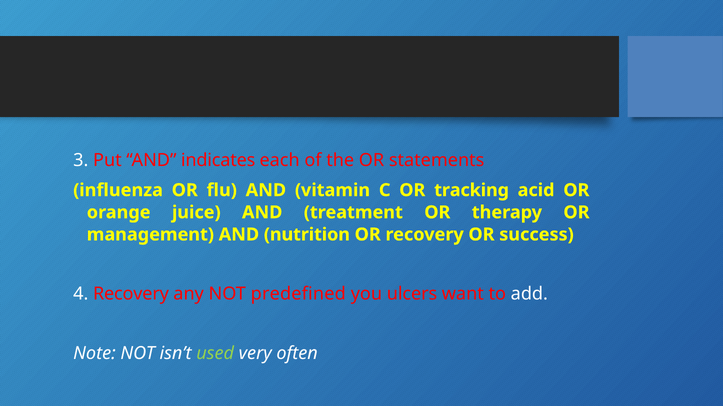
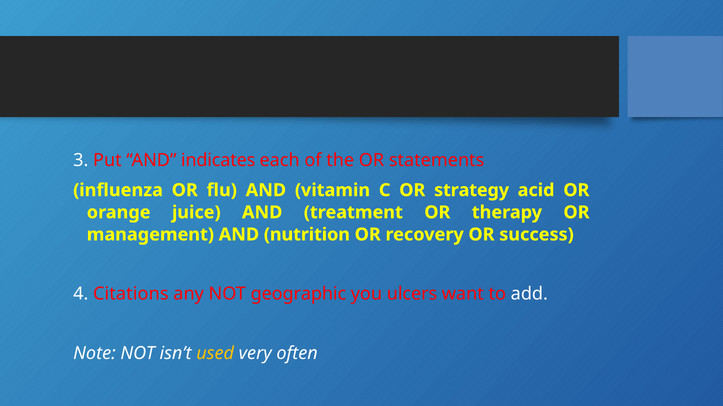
tracking: tracking -> strategy (472, 191)
4 Recovery: Recovery -> Citations (131, 294)
predefined: predefined -> geographic (298, 294)
used colour: light green -> yellow (215, 354)
